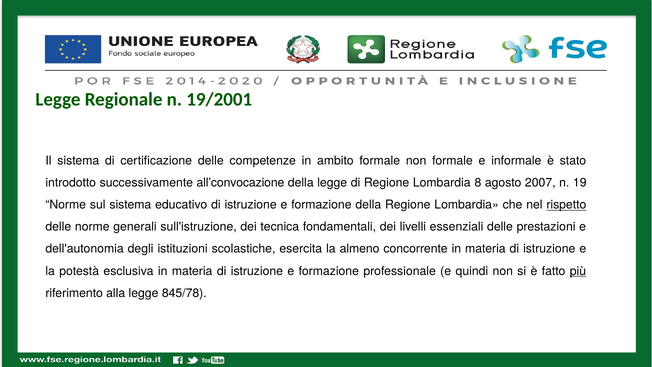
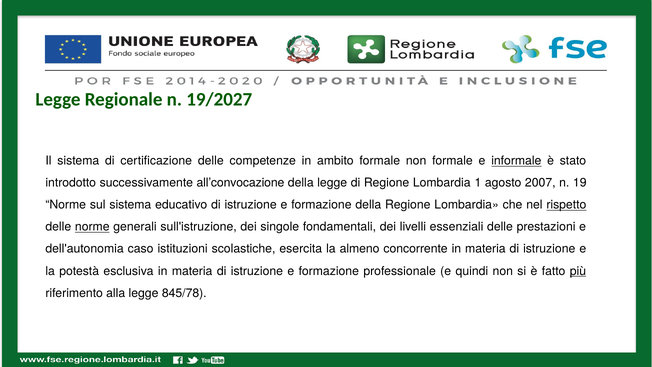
19/2001: 19/2001 -> 19/2027 (219, 99)
informale underline: none -> present (516, 161)
8: 8 -> 1 (478, 183)
norme underline: none -> present (92, 227)
tecnica: tecnica -> singole (280, 227)
degli: degli -> caso (141, 249)
